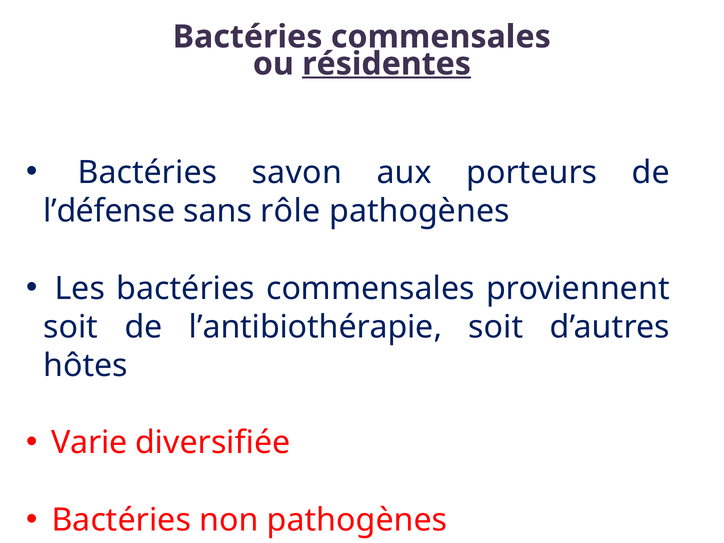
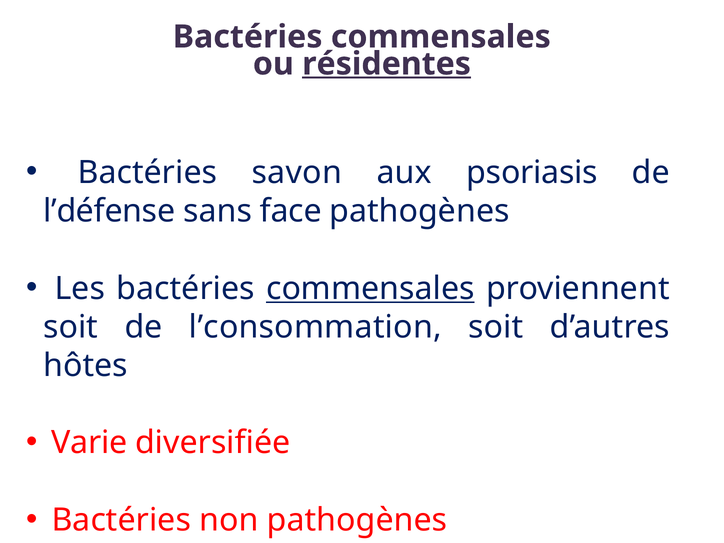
porteurs: porteurs -> psoriasis (532, 173)
rôle: rôle -> face (291, 211)
commensales underline: none -> present (370, 288)
l’antibiothérapie: l’antibiothérapie -> l’consommation (315, 327)
